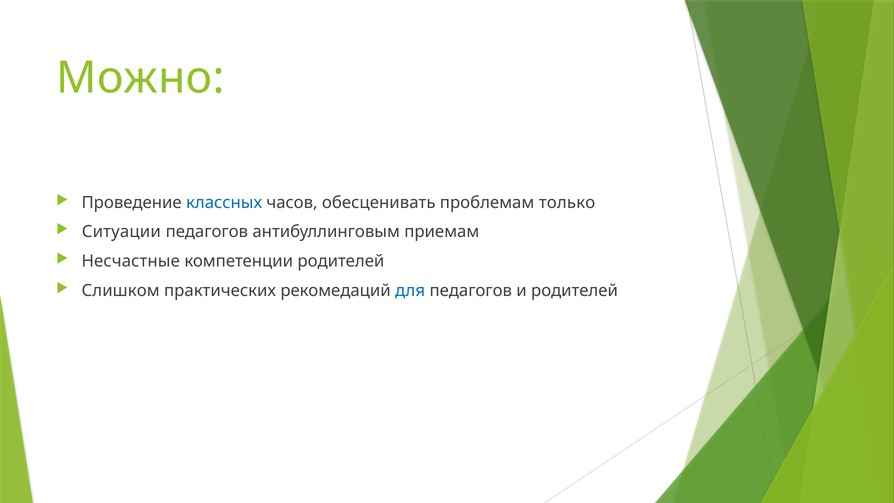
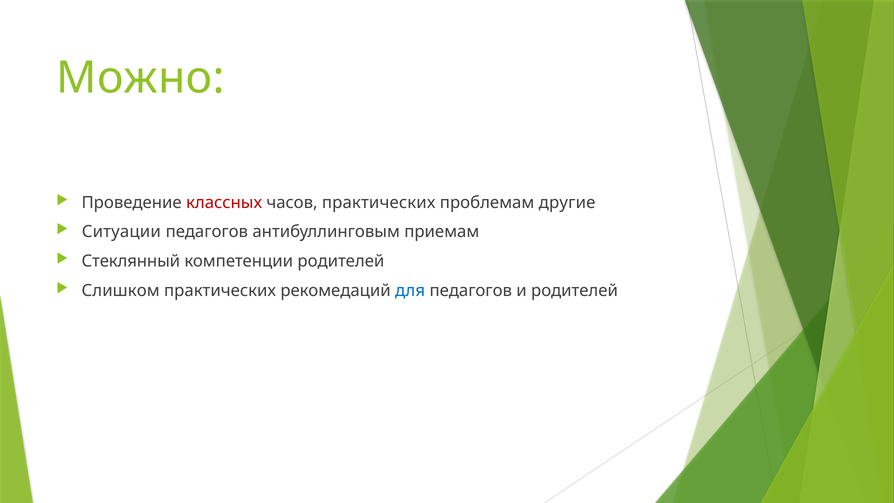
классных colour: blue -> red (224, 202)
часов обесценивать: обесценивать -> практических (379, 202)
только: только -> другие (567, 202)
Несчастные: Несчастные -> Стеклянный (131, 261)
